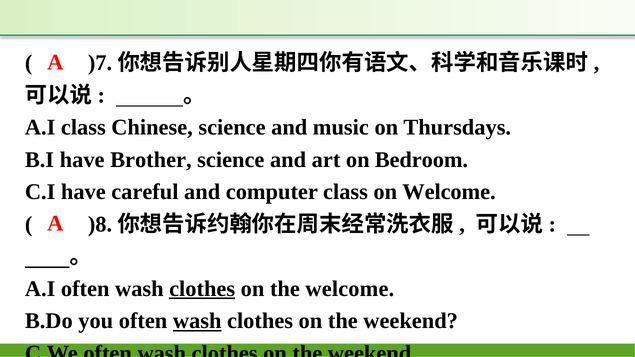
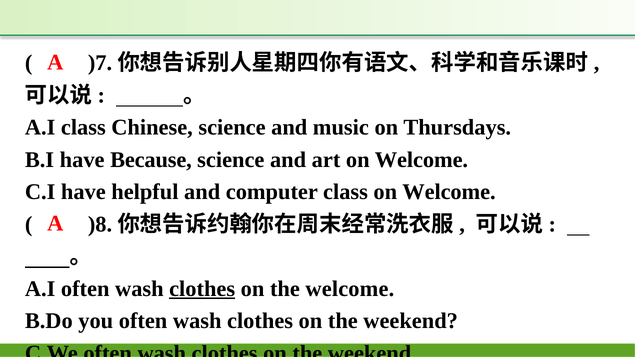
Brother: Brother -> Because (151, 160)
art on Bedroom: Bedroom -> Welcome (421, 160)
careful: careful -> helpful (145, 192)
wash underline: present -> none (197, 321)
